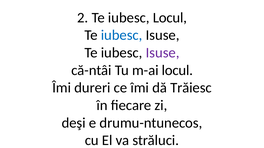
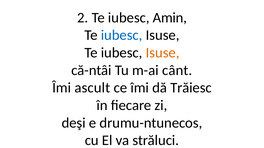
iubesc Locul: Locul -> Amin (170, 18)
Isuse colour: purple -> orange (163, 53)
m-ai locul: locul -> cânt (177, 70)
dureri: dureri -> ascult (92, 88)
